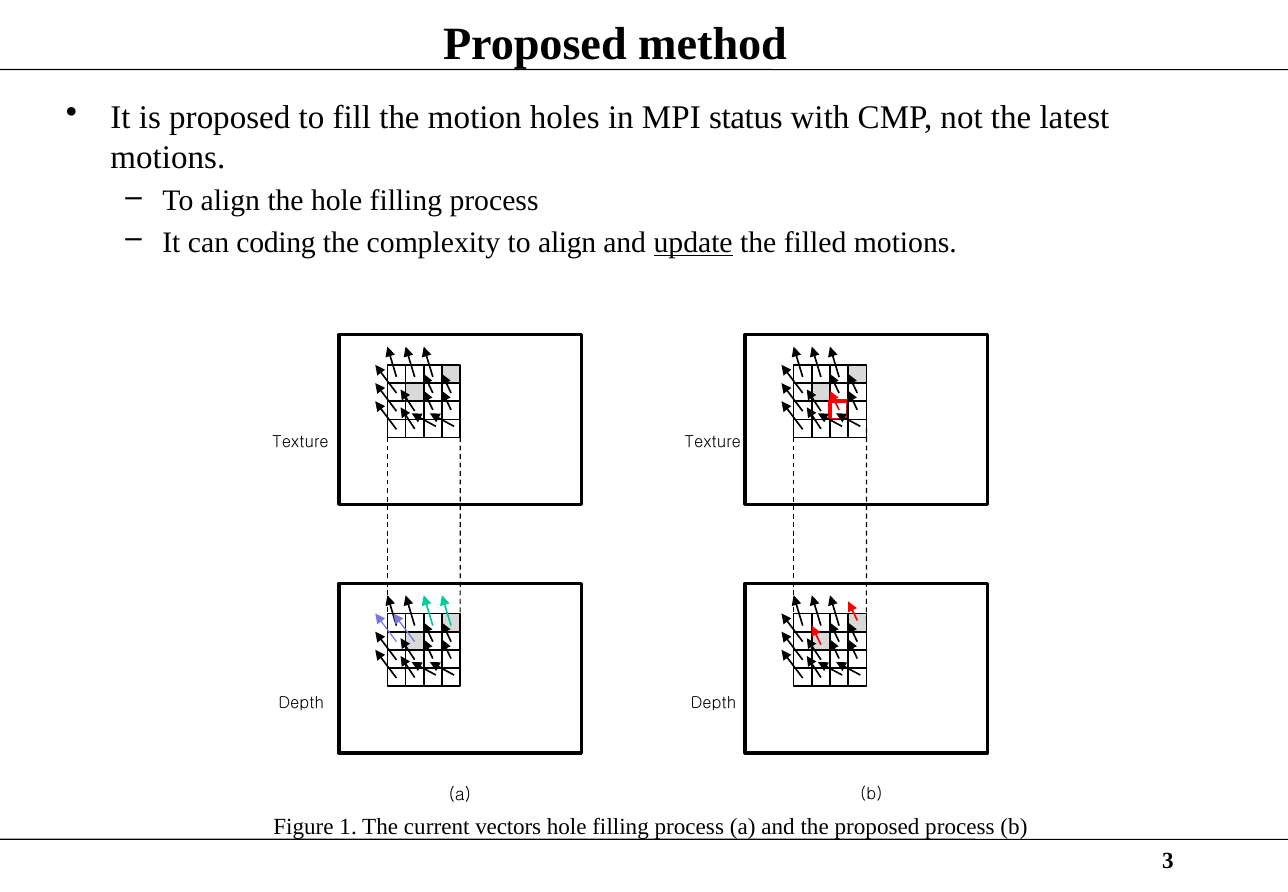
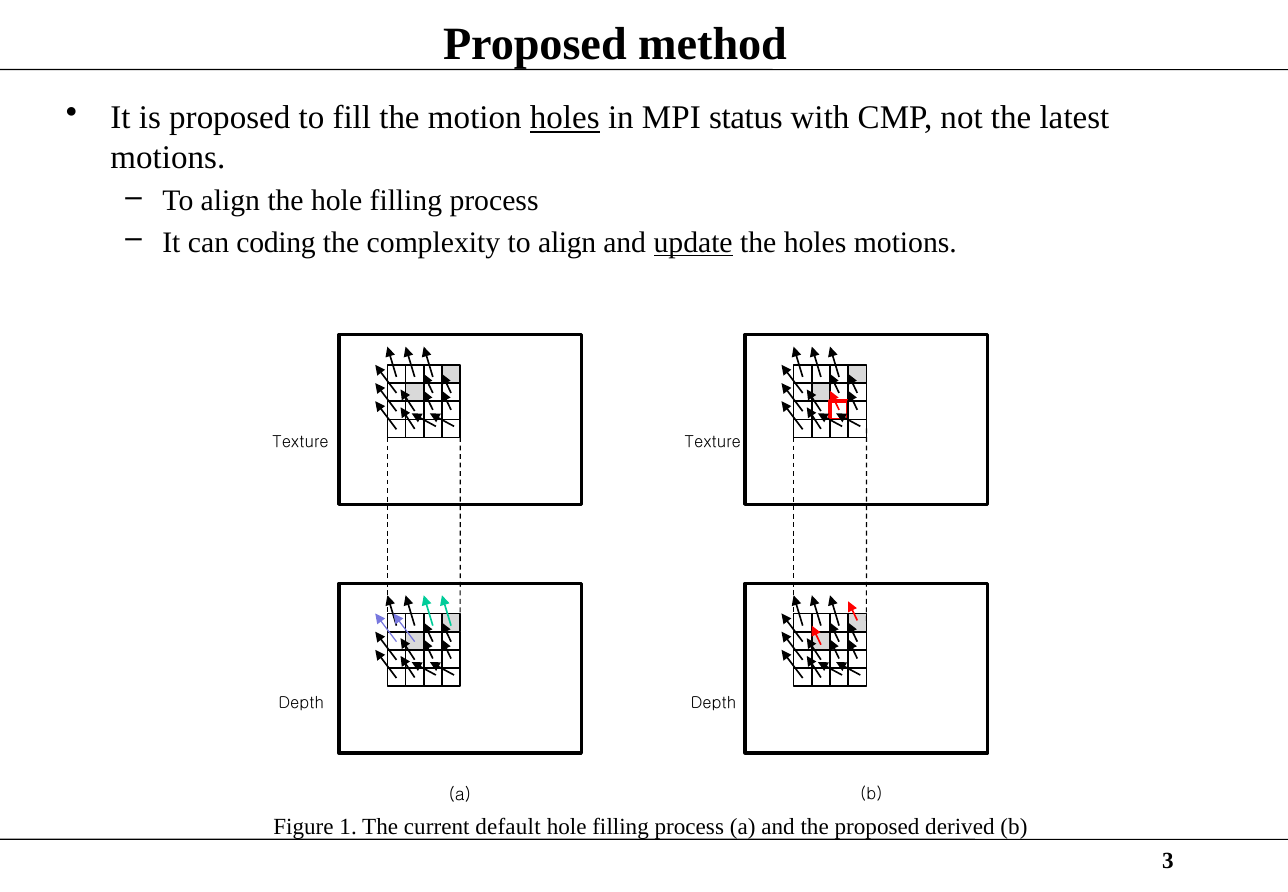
holes underline: none -> present (565, 118)
the filled: filled -> holes (815, 243)
vectors: vectors -> default (508, 827)
proposed process: process -> derived (960, 827)
